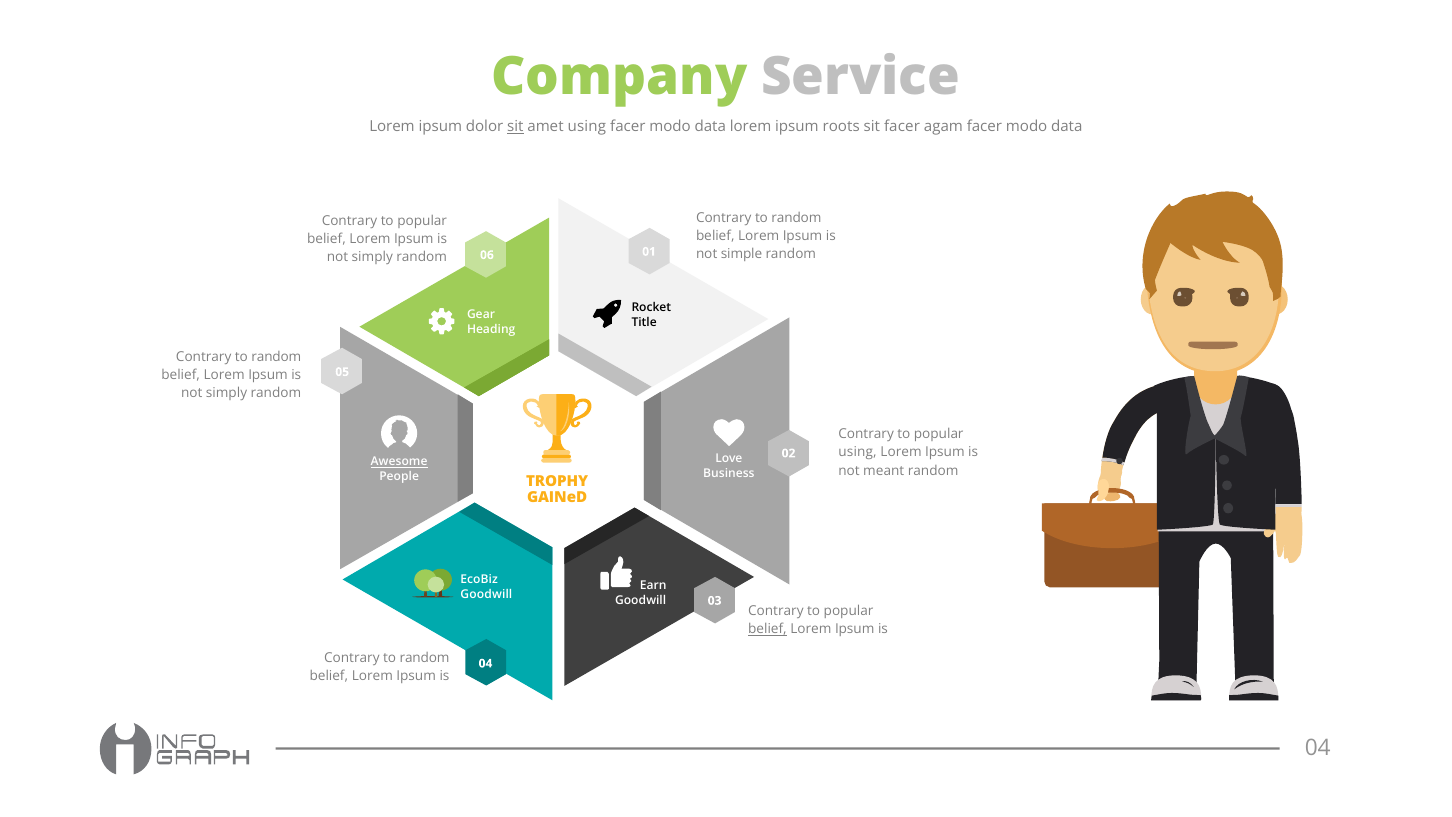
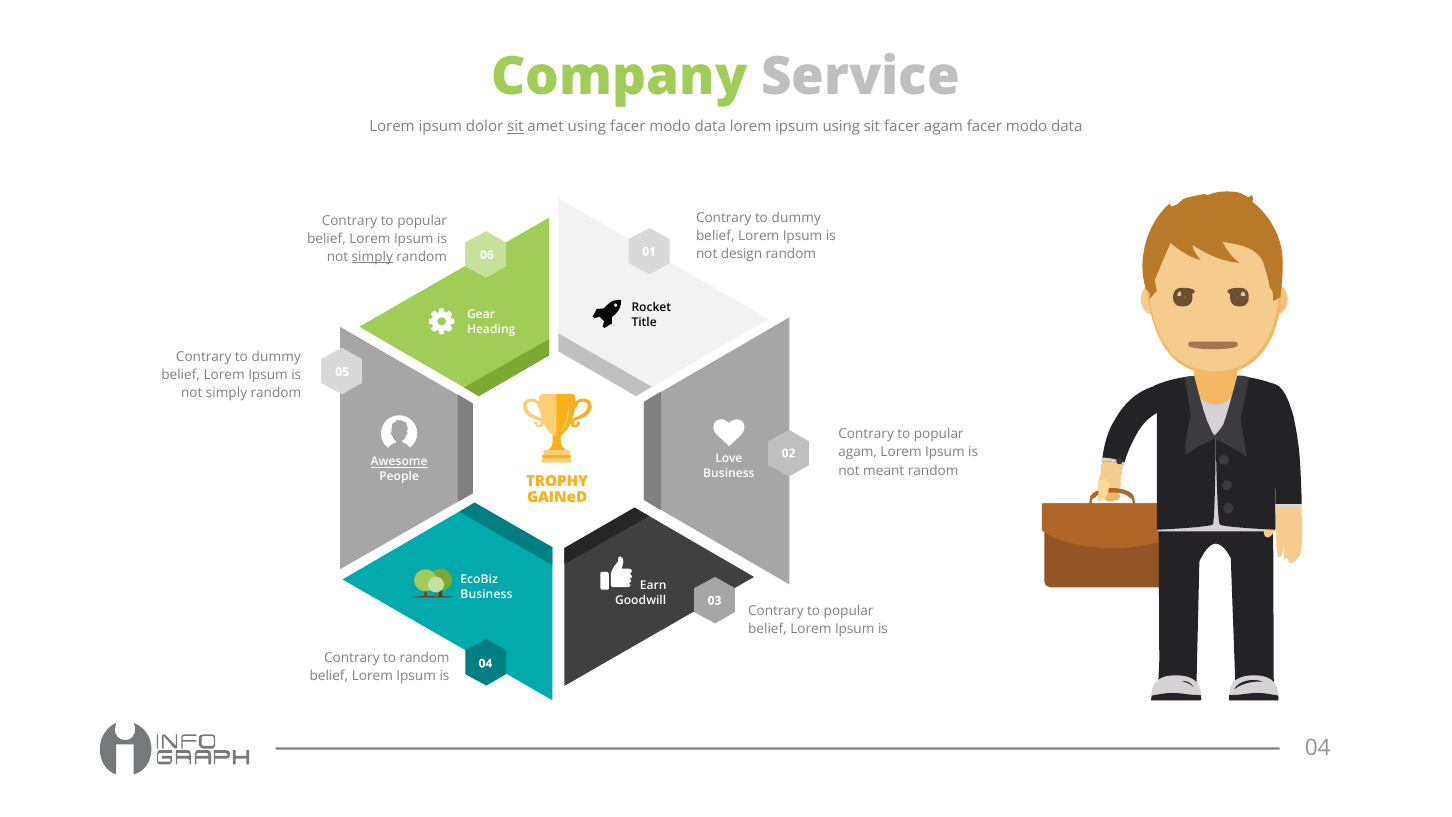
ipsum roots: roots -> using (841, 126)
random: random -> dummy (796, 217)
simple: simple -> design (741, 254)
simply underline: none -> present (372, 257)
random: random -> dummy (276, 357)
using: using -> agam (858, 452)
Goodwill: Goodwill -> Business (486, 594)
belief underline: present -> none (767, 629)
